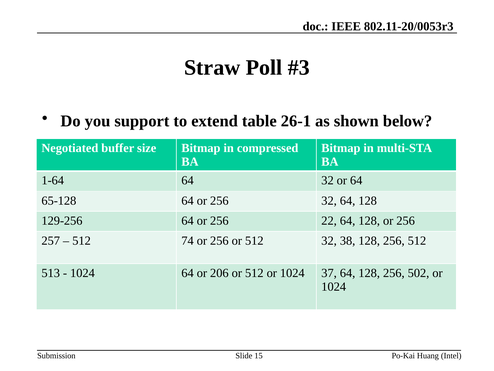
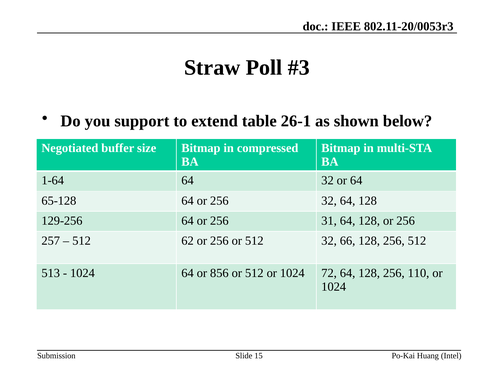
22: 22 -> 31 (329, 220)
74: 74 -> 62 (188, 240)
38: 38 -> 66 (348, 240)
206: 206 -> 856 (219, 273)
37: 37 -> 72 (329, 273)
502: 502 -> 110 (418, 273)
